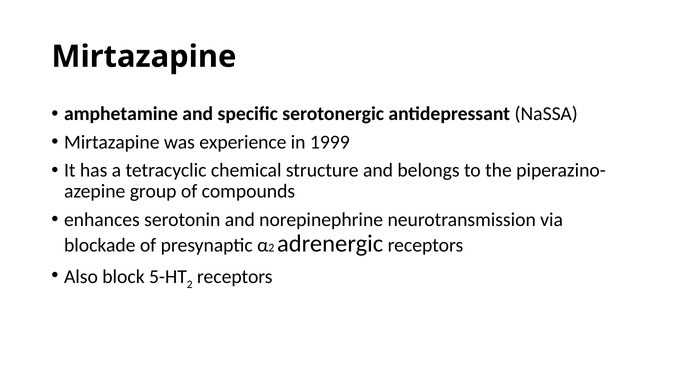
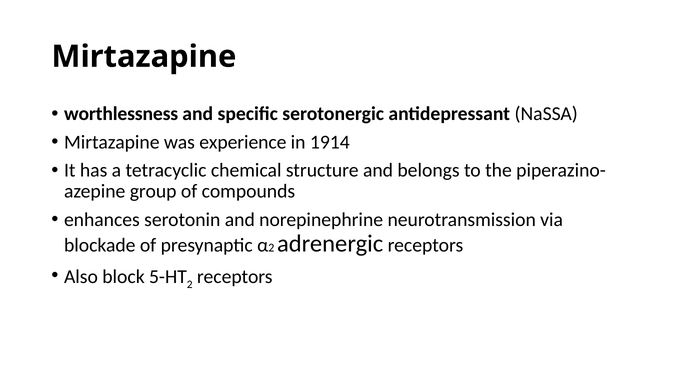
amphetamine: amphetamine -> worthlessness (121, 114)
1999: 1999 -> 1914 (330, 142)
